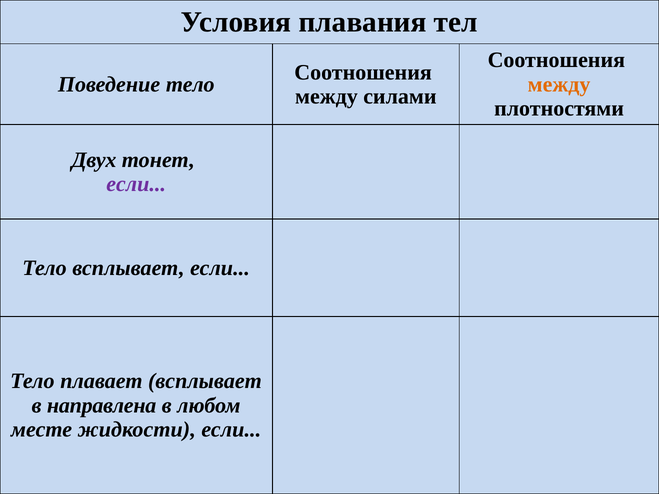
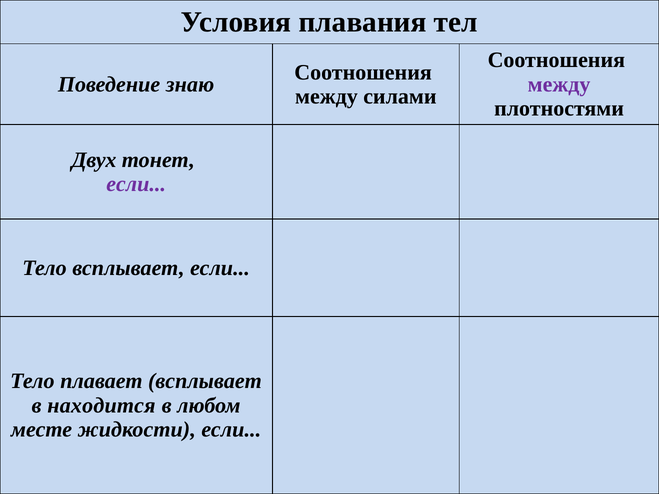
Поведение тело: тело -> знаю (190, 84)
между colour: orange -> purple (559, 84)
направлена: направлена -> находится (101, 406)
